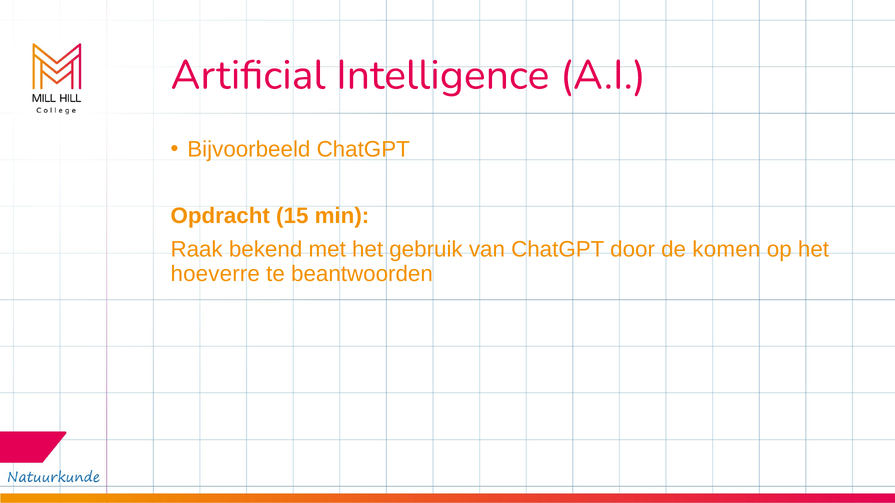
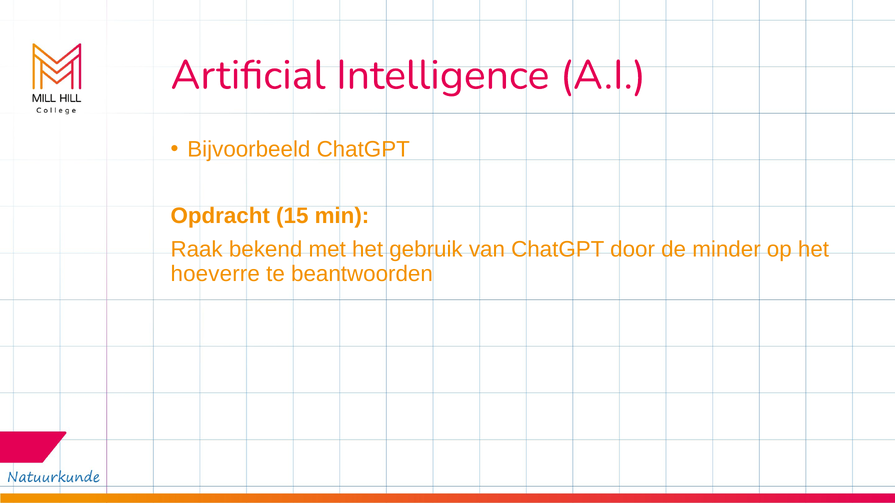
komen: komen -> minder (726, 250)
